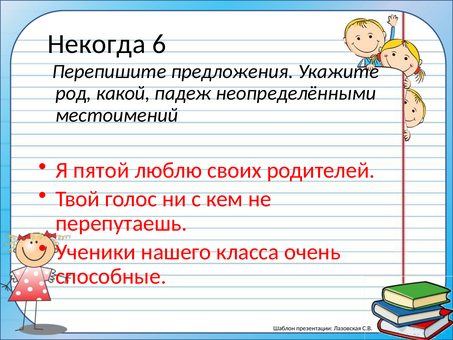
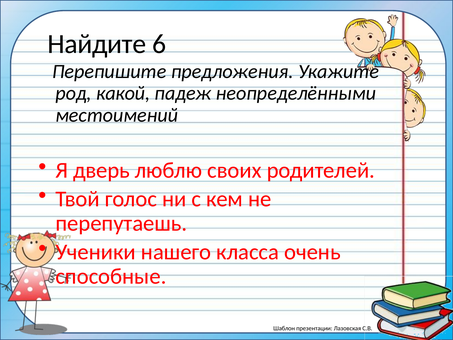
Некогда: Некогда -> Найдите (97, 44)
пятой: пятой -> дверь (101, 170)
